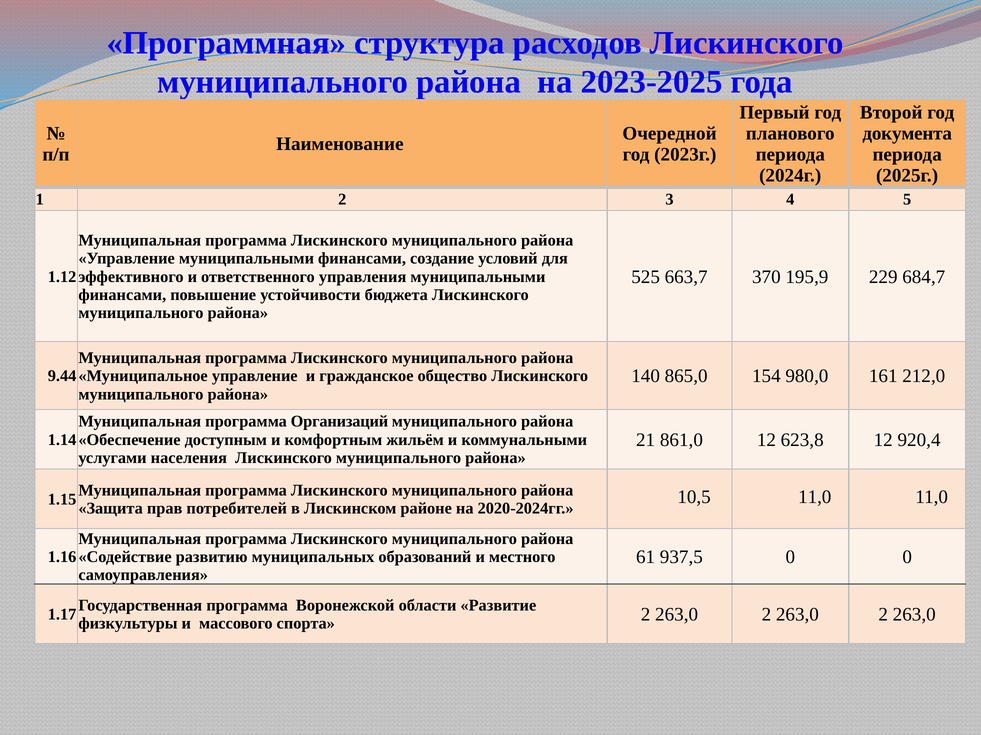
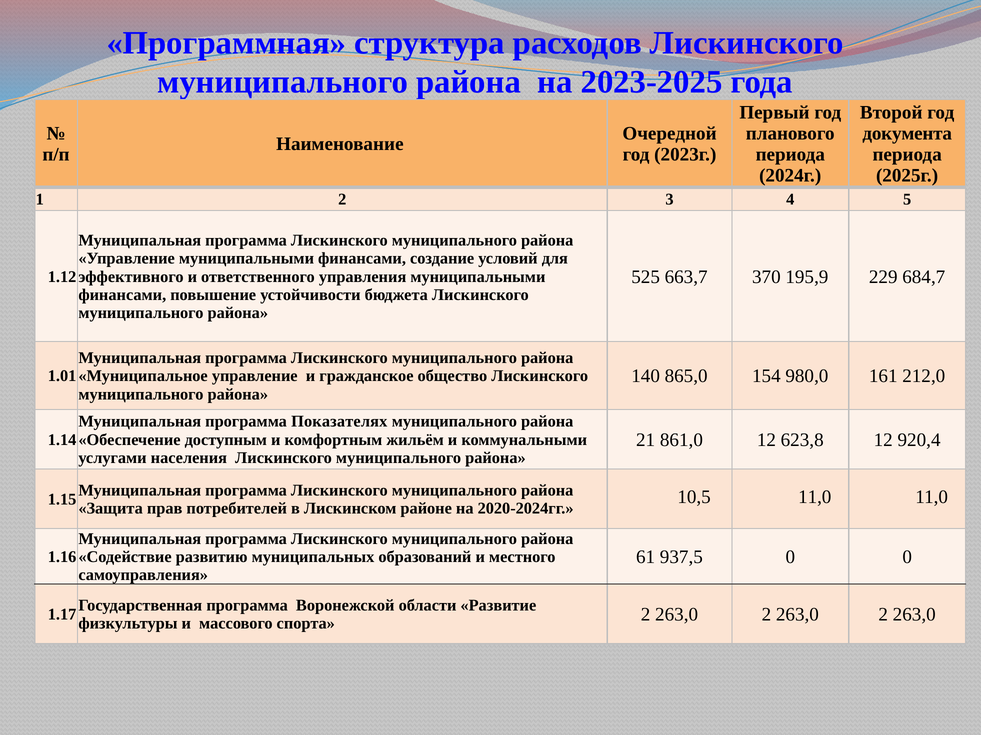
9.44: 9.44 -> 1.01 (62, 376)
Организаций: Организаций -> Показателях (339, 422)
